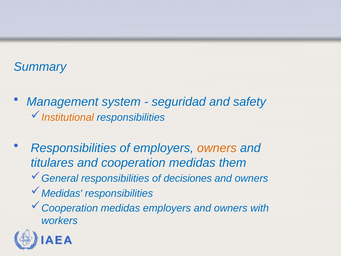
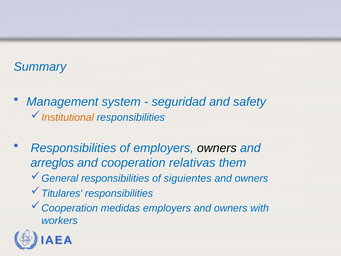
owners colour: orange -> black (217, 148)
titulares: titulares -> arreglos (52, 163)
and cooperation medidas: medidas -> relativas (192, 163)
decisiones: decisiones -> siguientes (188, 178)
Medidas: Medidas -> Titulares (62, 193)
